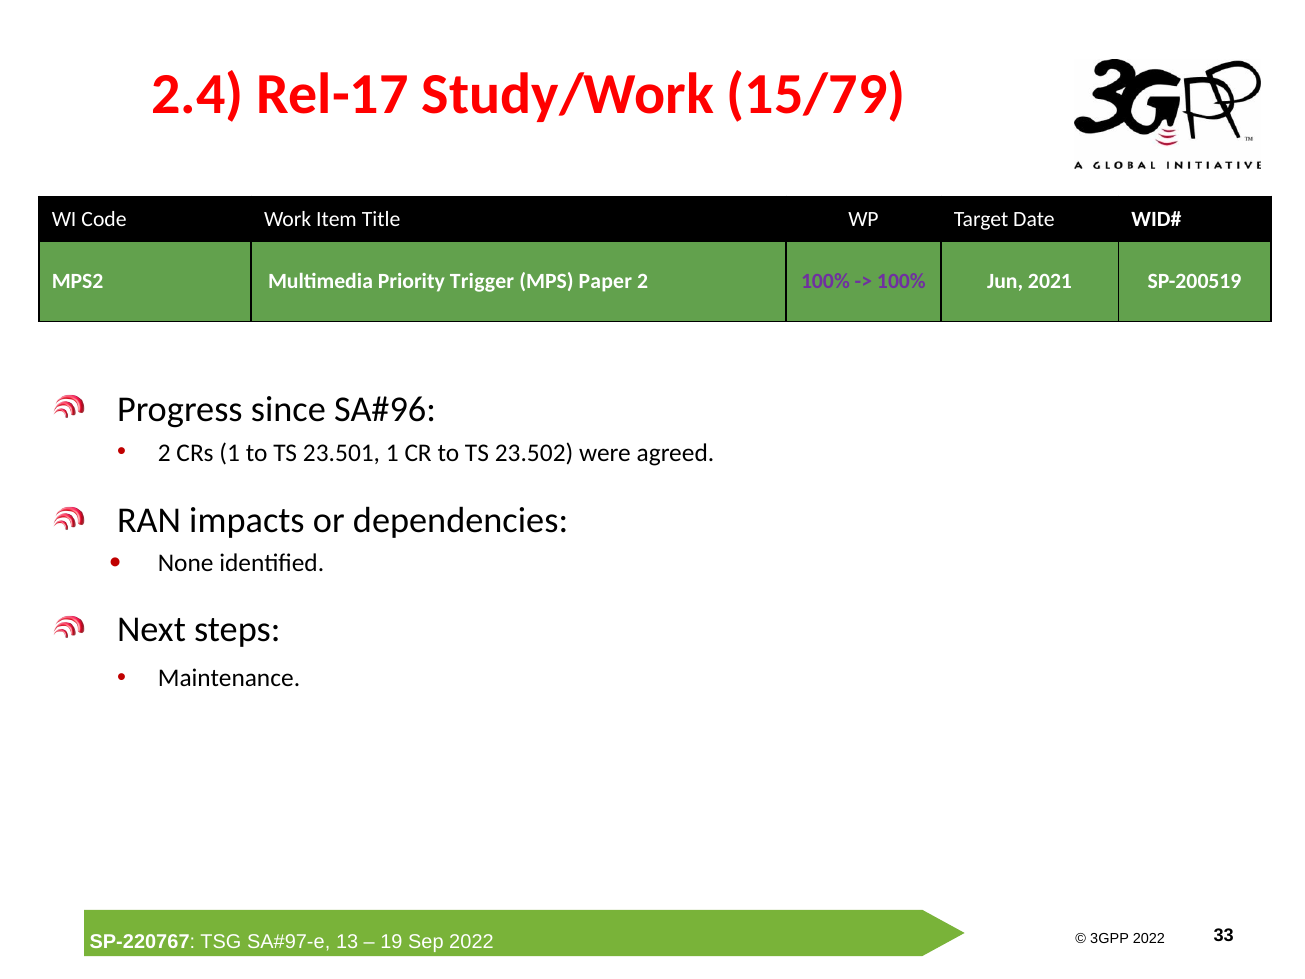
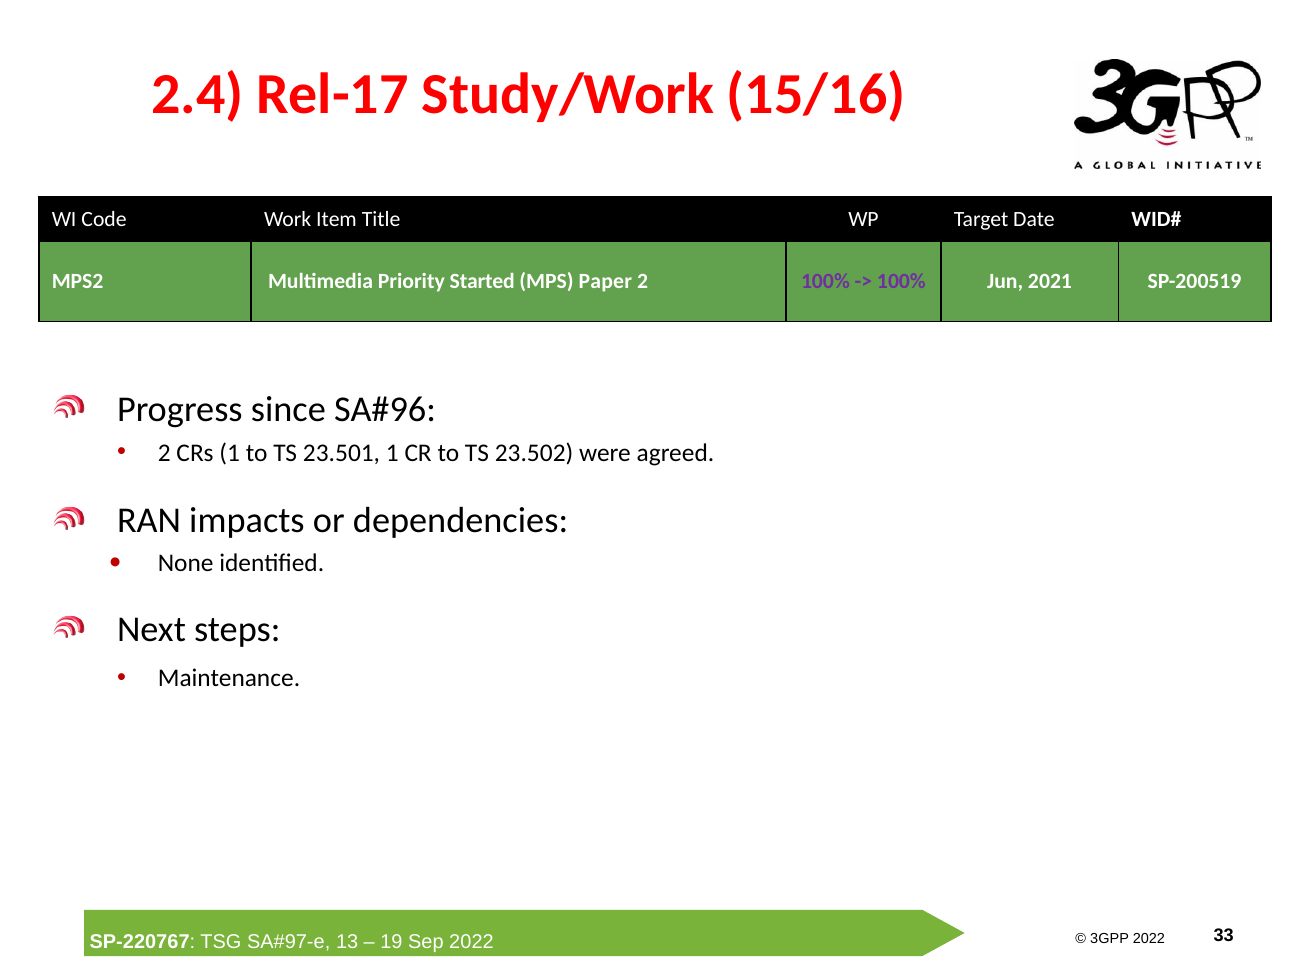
15/79: 15/79 -> 15/16 (816, 95)
Trigger: Trigger -> Started (482, 282)
